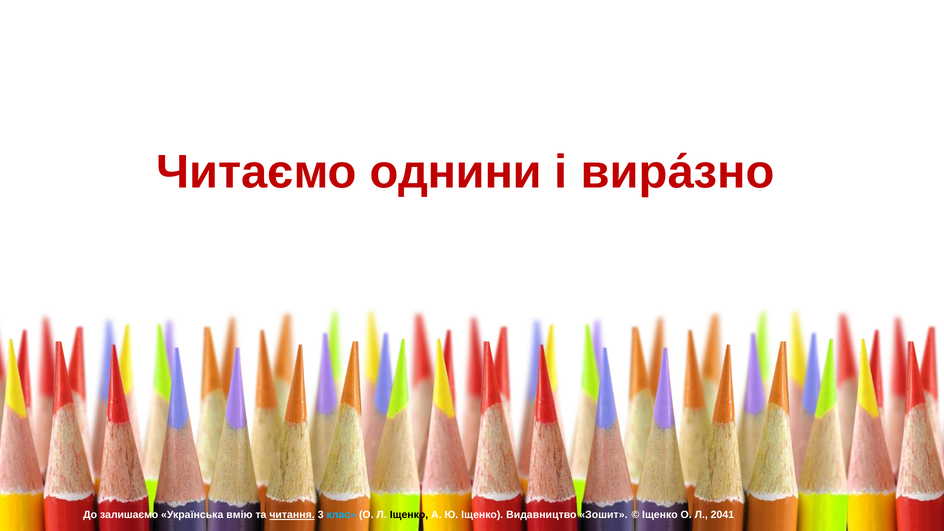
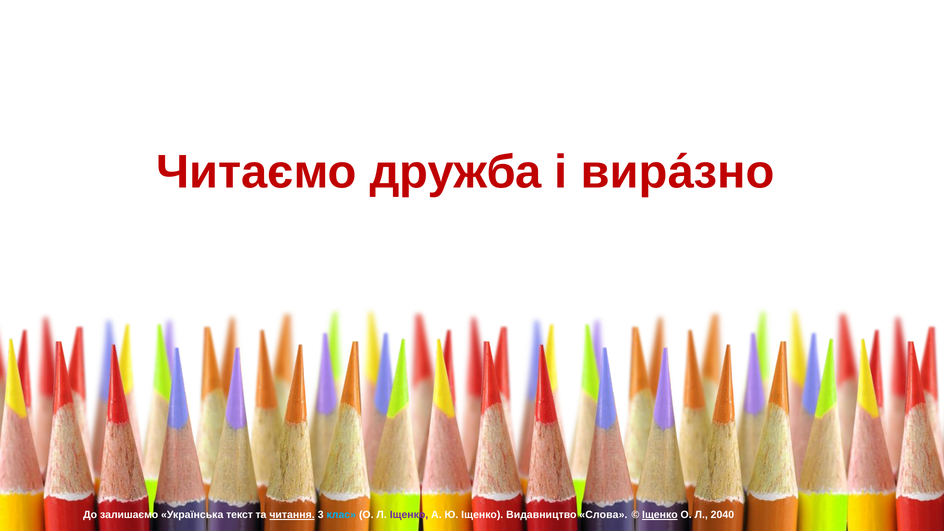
однини: однини -> дружба (456, 172)
вмію: вмію -> текст (240, 515)
Іщенко colour: black -> purple (409, 515)
Зошит: Зошит -> Слова (603, 515)
Іщенко underline: none -> present (660, 515)
2041: 2041 -> 2040 (722, 515)
